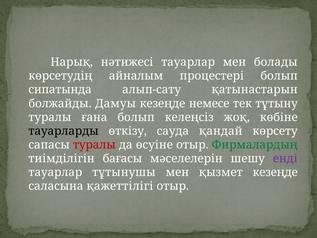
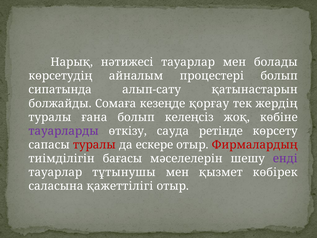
Дамуы: Дамуы -> Сомаға (116, 103)
немесе: немесе -> қорғау (209, 103)
тұтыну: тұтыну -> жердің (277, 103)
тауарларды colour: black -> purple (64, 131)
қандай: қандай -> ретінде (221, 131)
өсуіне: өсуіне -> ескере (154, 145)
Фирмалардың colour: green -> red (255, 145)
қызмет кезеңде: кезеңде -> көбірек (275, 172)
